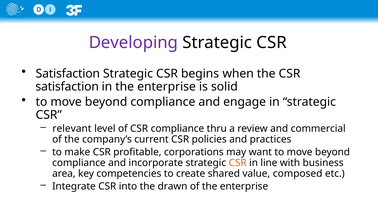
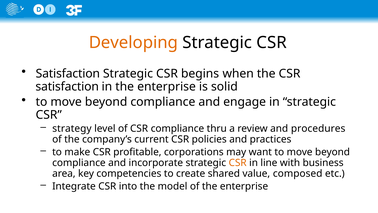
Developing colour: purple -> orange (133, 42)
relevant: relevant -> strategy (72, 128)
commercial: commercial -> procedures (318, 128)
drawn: drawn -> model (173, 186)
